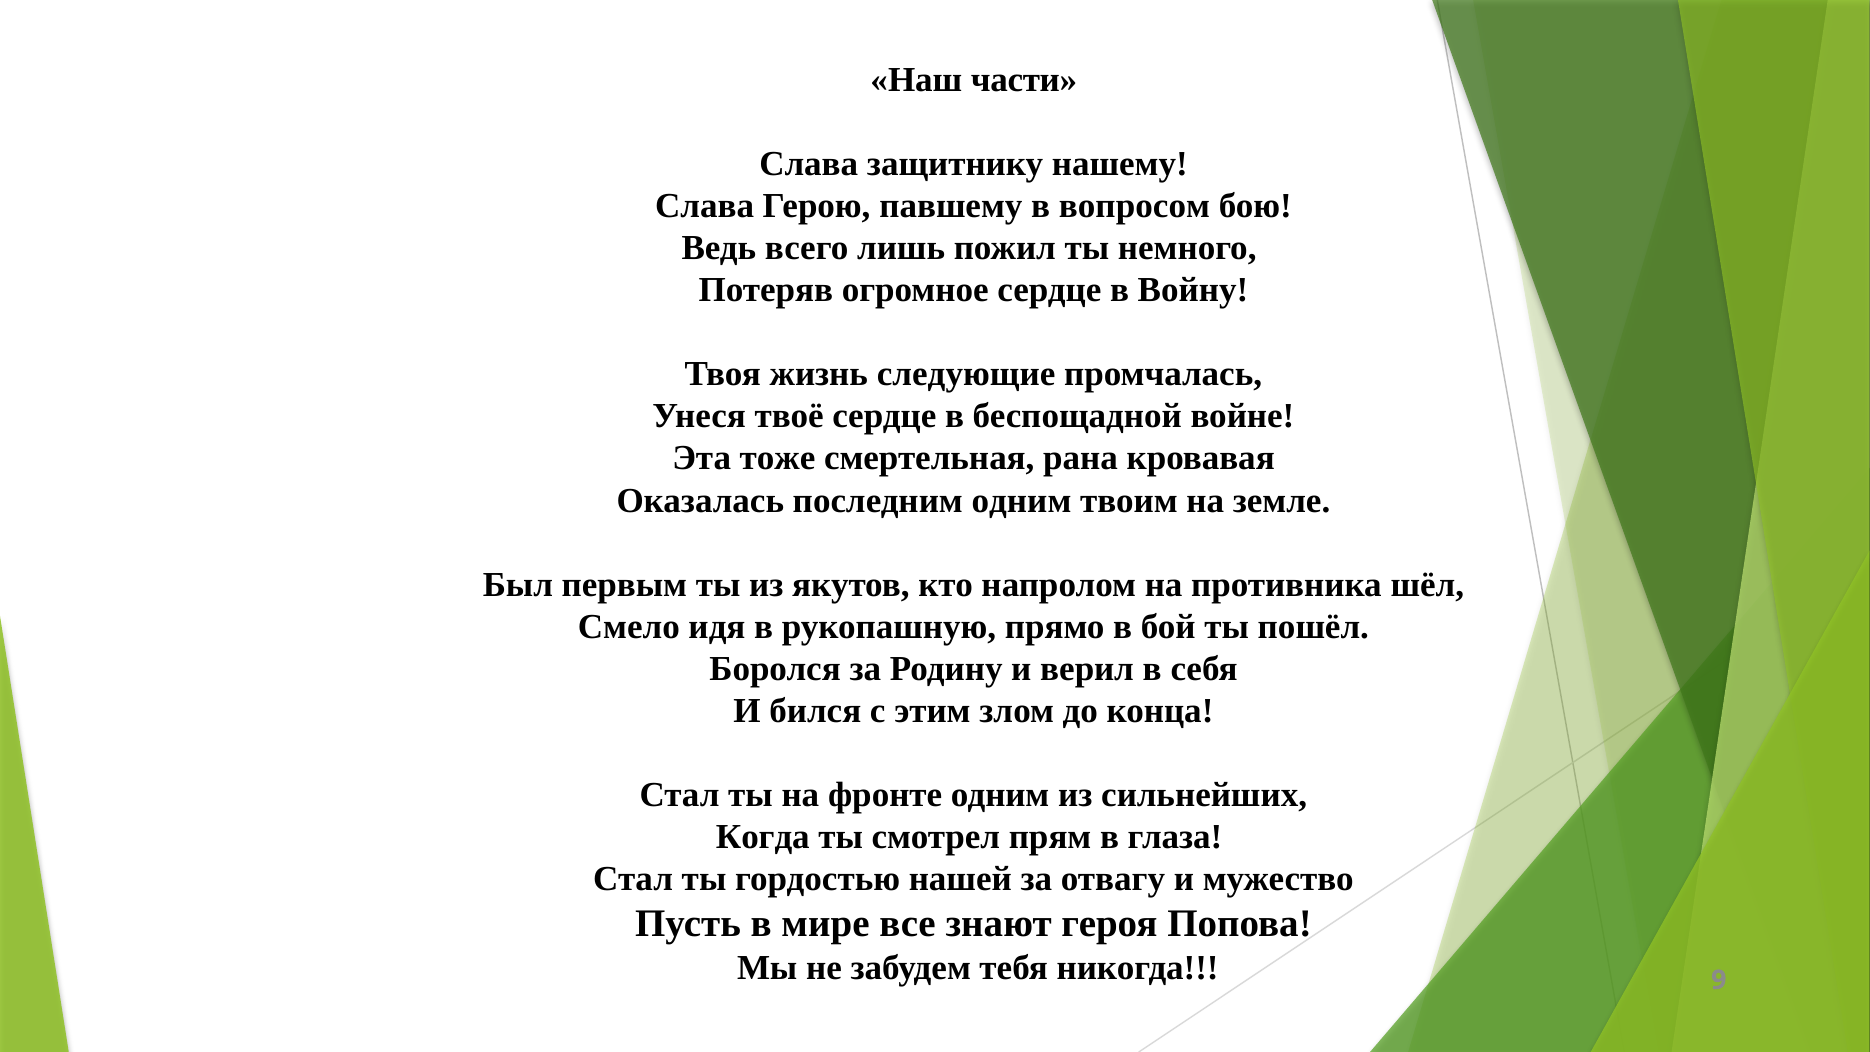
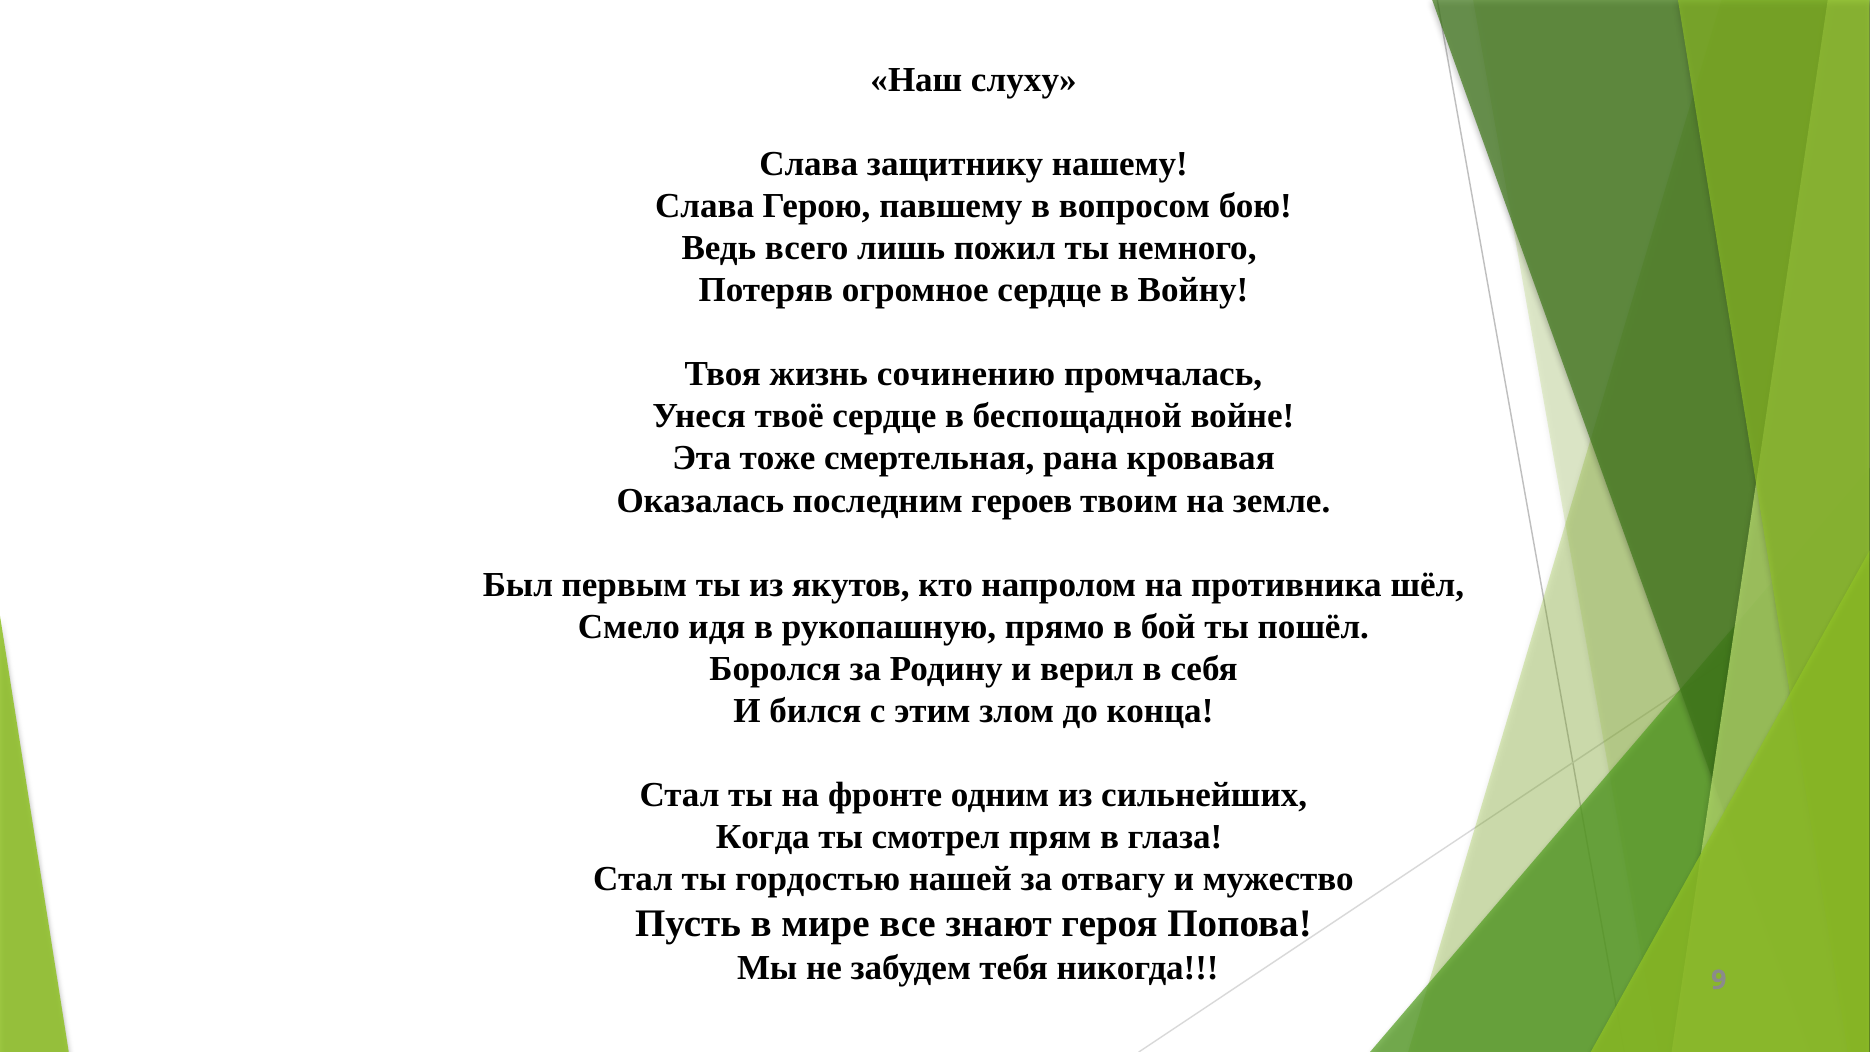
части: части -> слуху (1024, 80)
следующие: следующие -> сочинению (966, 374)
последним одним: одним -> героев (1022, 500)
